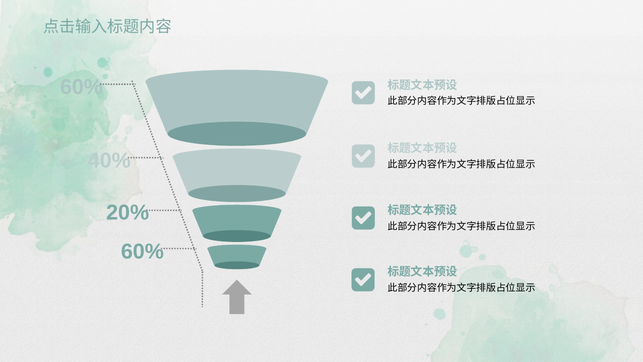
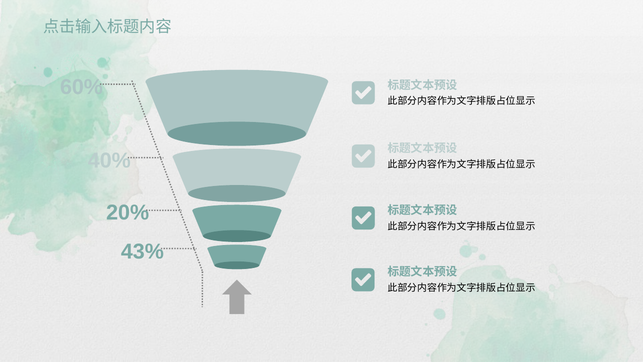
60%: 60% -> 43% (142, 251)
